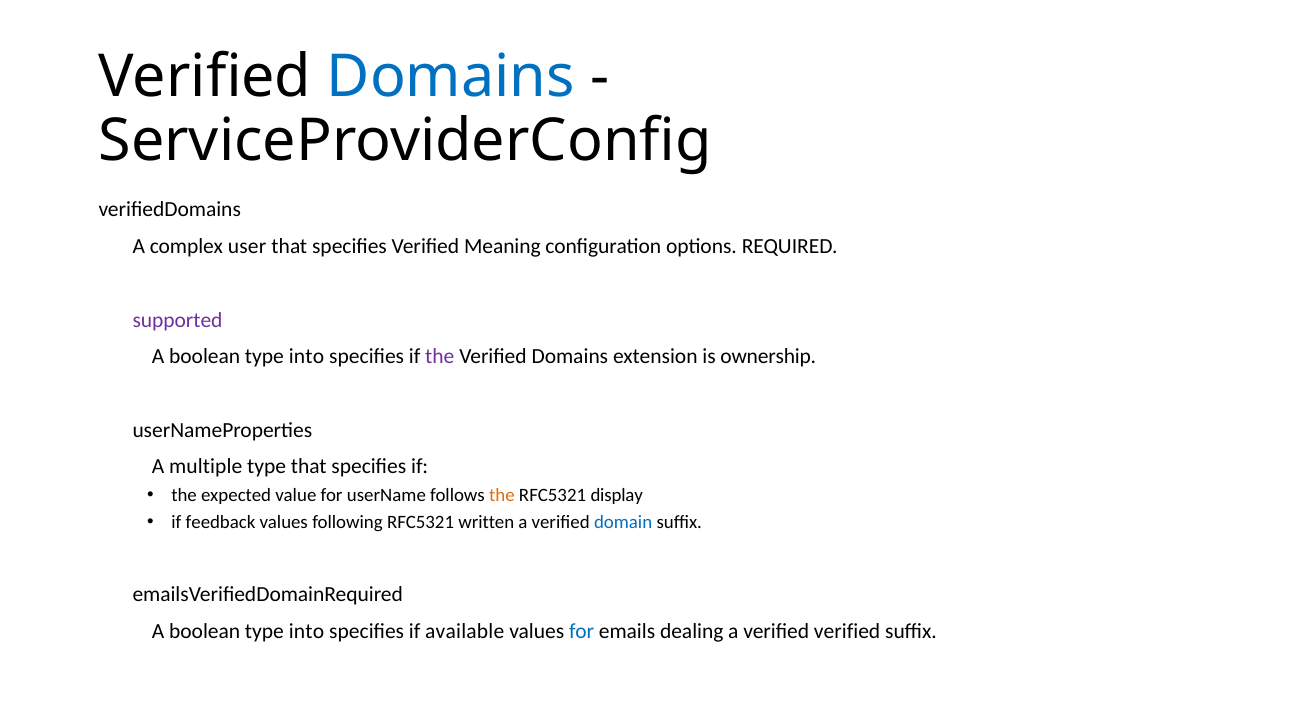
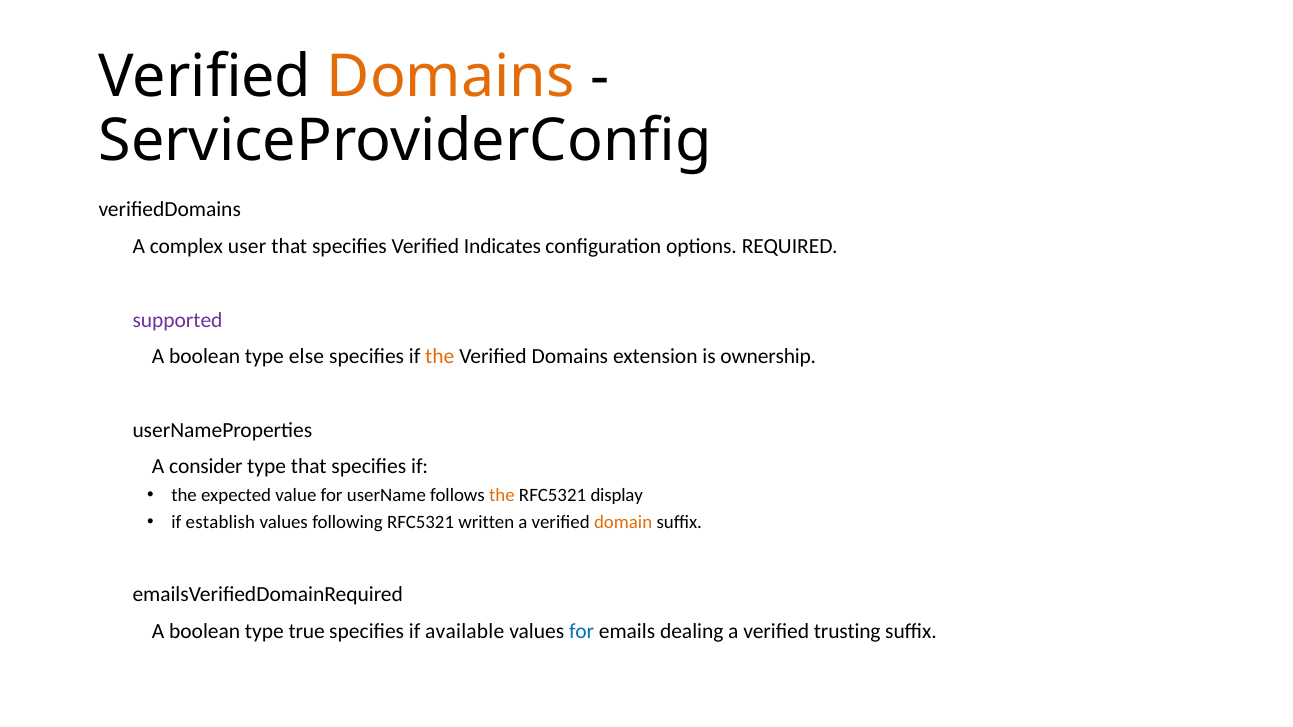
Domains colour: blue -> orange (451, 77)
Meaning: Meaning -> Indicates (502, 247)
into: into -> else (306, 357)
the colour: purple -> orange (440, 357)
multiple: multiple -> consider (206, 467)
feedback: feedback -> establish (220, 523)
domain colour: blue -> orange (623, 523)
into: into -> true (307, 631)
verified verified: verified -> trusting (847, 631)
